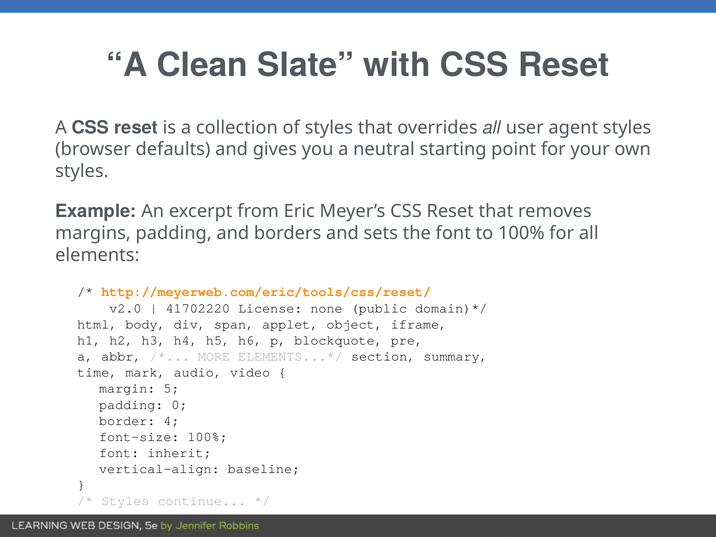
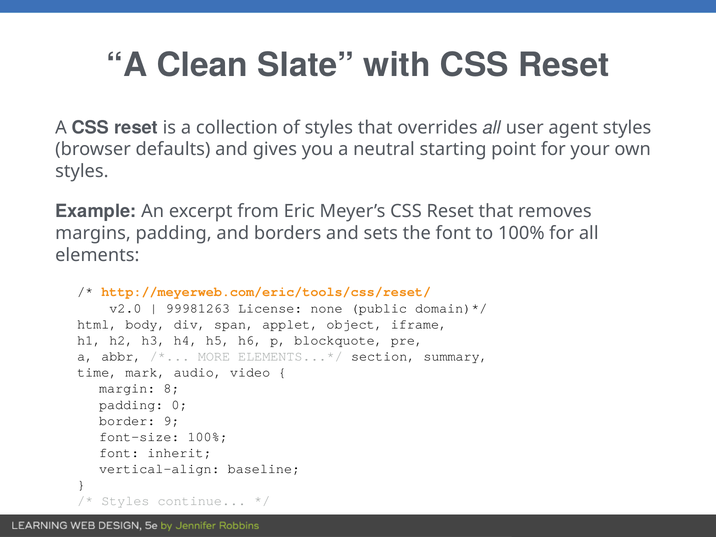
41702220: 41702220 -> 99981263 (198, 308)
5: 5 -> 8 (171, 389)
4: 4 -> 9 (171, 421)
